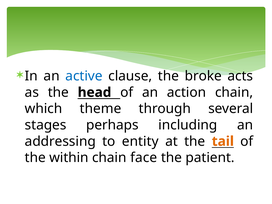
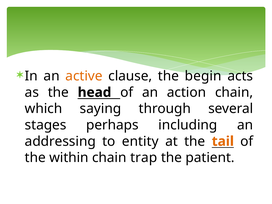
active colour: blue -> orange (84, 76)
broke: broke -> begin (203, 76)
theme: theme -> saying (100, 109)
face: face -> trap (144, 158)
